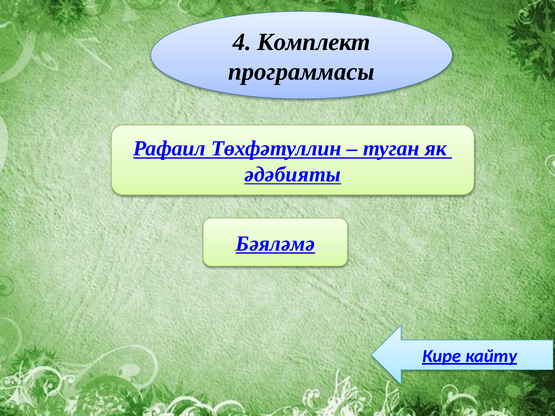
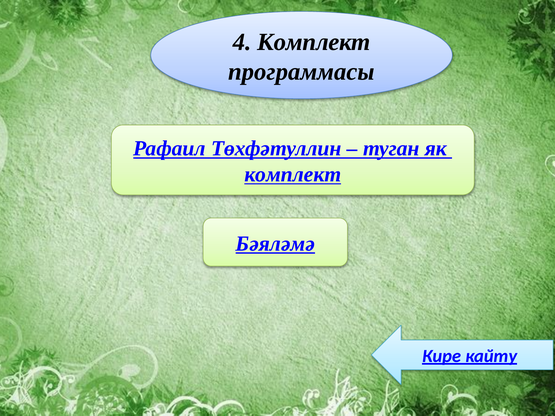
әдәбияты: әдәбияты -> комплект (293, 174)
